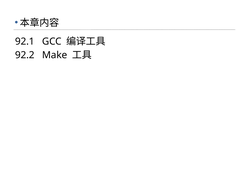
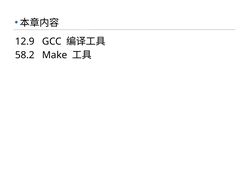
92.1: 92.1 -> 12.9 (25, 41)
92.2: 92.2 -> 58.2 (25, 55)
